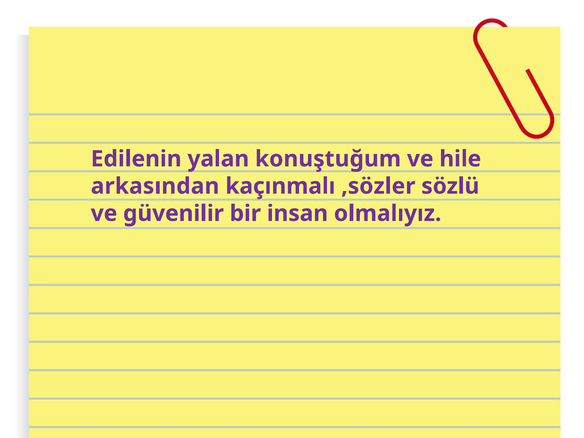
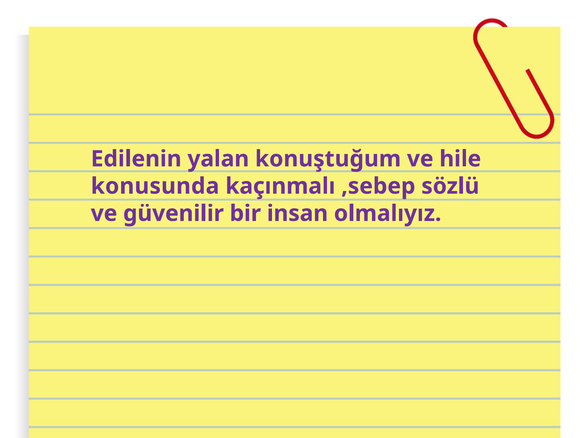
arkasından: arkasından -> konusunda (155, 186)
,sözler: ,sözler -> ,sebep (378, 186)
